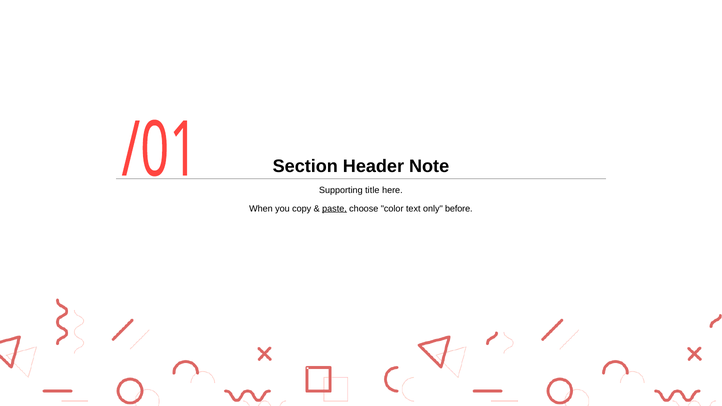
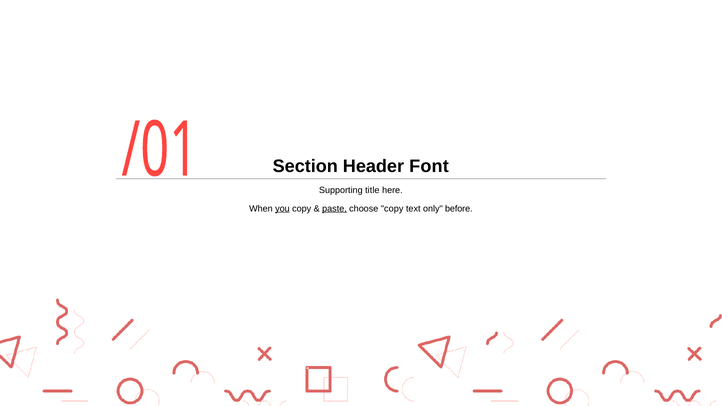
Note: Note -> Font (429, 166)
you underline: none -> present (282, 209)
choose color: color -> copy (392, 209)
